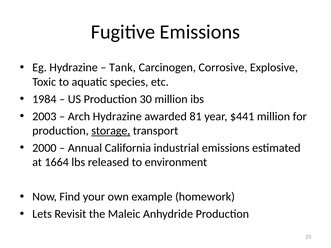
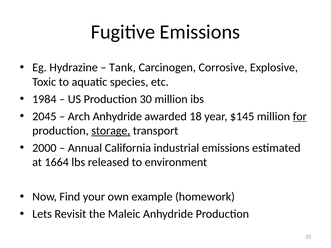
2003: 2003 -> 2045 (44, 116)
Arch Hydrazine: Hydrazine -> Anhydride (117, 116)
81: 81 -> 18 (196, 116)
$441: $441 -> $145 (242, 116)
for underline: none -> present (300, 116)
